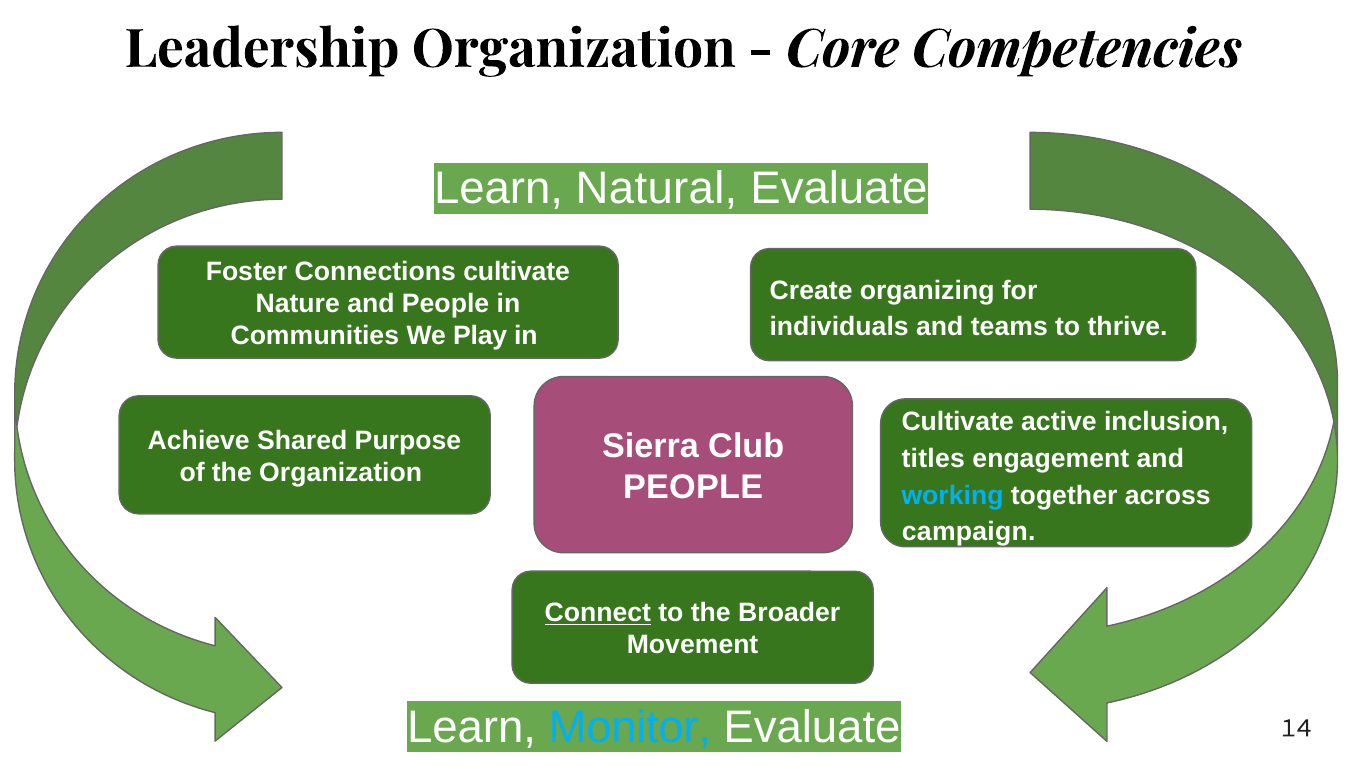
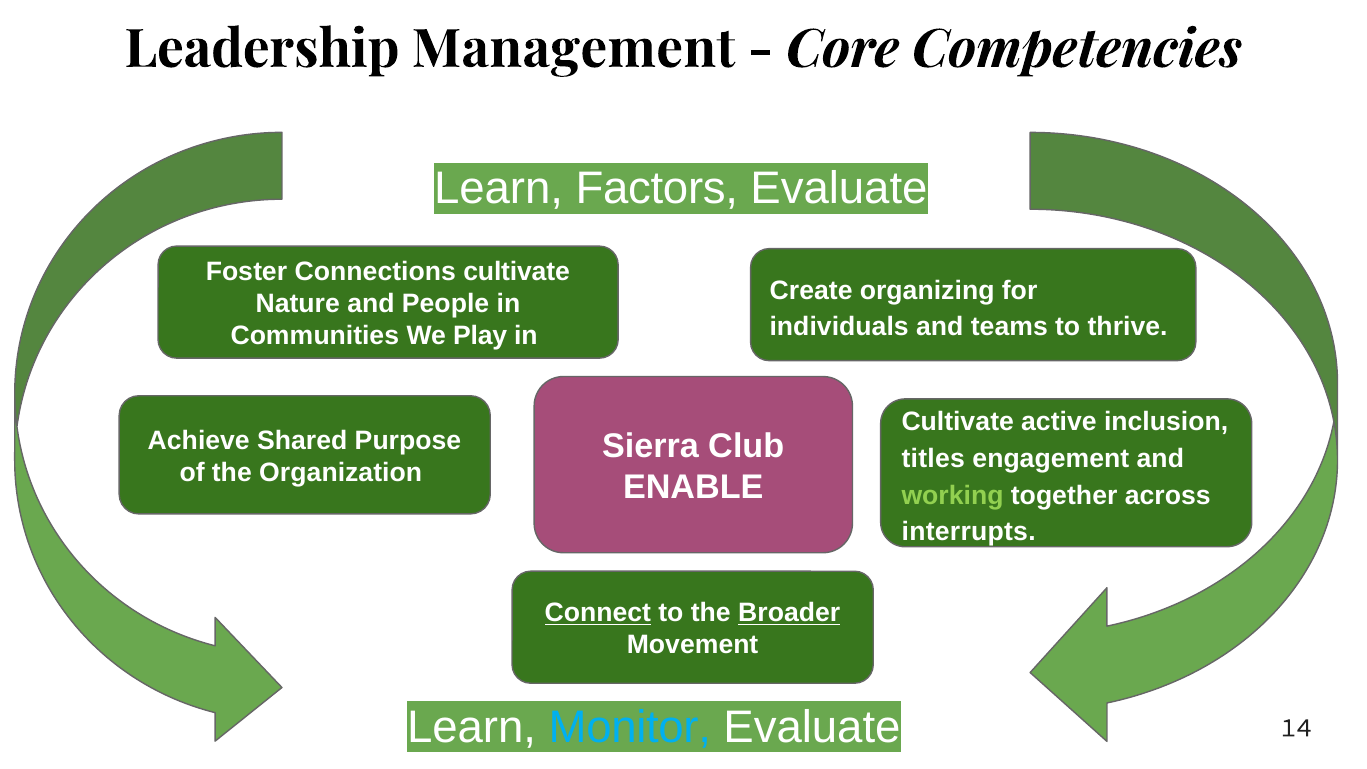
Leadership Organization: Organization -> Management (574, 49)
Natural: Natural -> Factors (657, 189)
PEOPLE: PEOPLE -> ENABLE (693, 487)
working colour: light blue -> light green (953, 495)
campaign: campaign -> interrupts (969, 532)
Broader underline: none -> present (789, 613)
